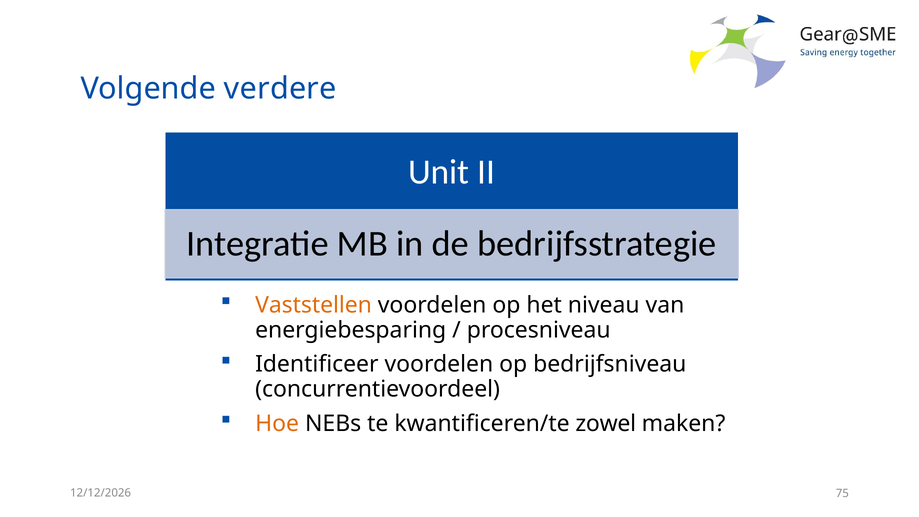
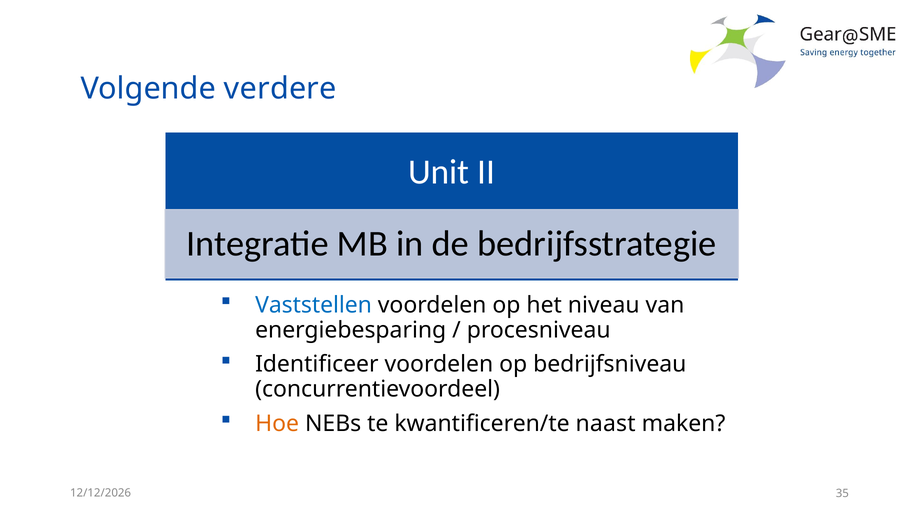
Vaststellen colour: orange -> blue (314, 305)
zowel: zowel -> naast (606, 423)
75: 75 -> 35 (842, 493)
